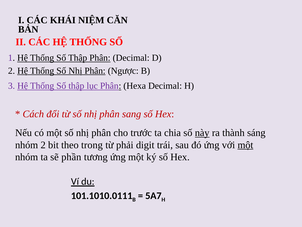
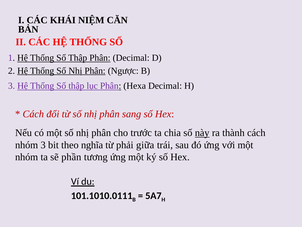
thành sáng: sáng -> cách (256, 133)
nhóm 2: 2 -> 3 (43, 145)
trong: trong -> nghĩa (92, 145)
digit: digit -> giữa (145, 145)
một underline: present -> none (245, 145)
